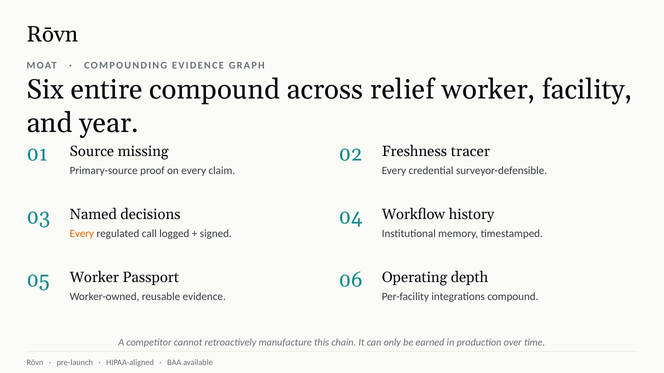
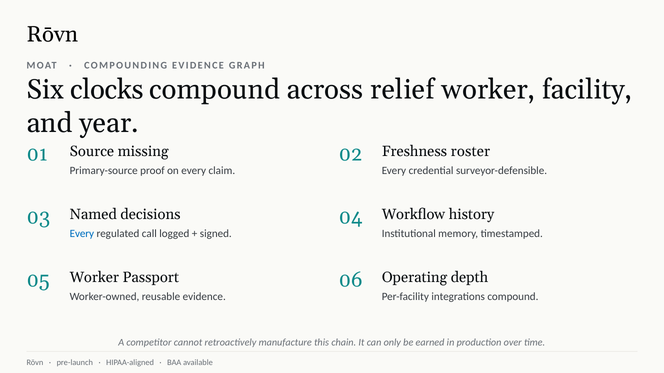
entire: entire -> clocks (107, 90)
tracer: tracer -> roster (470, 152)
Every colour: orange -> blue (82, 234)
